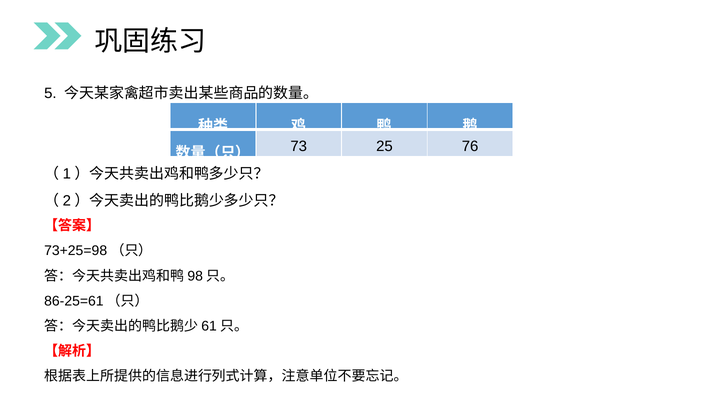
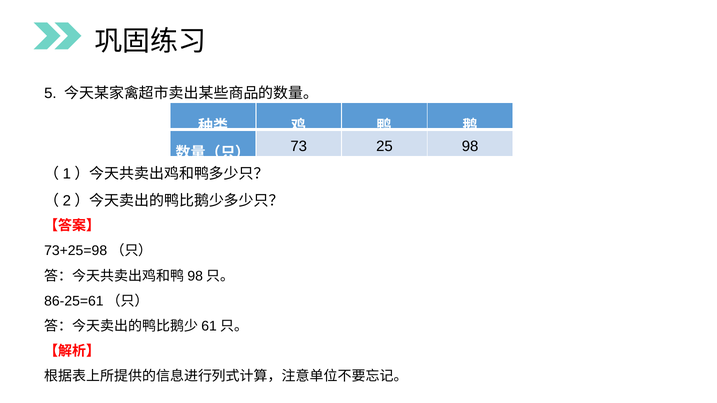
76: 76 -> 98 (470, 146)
